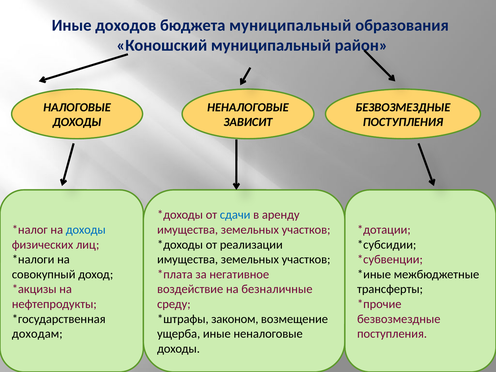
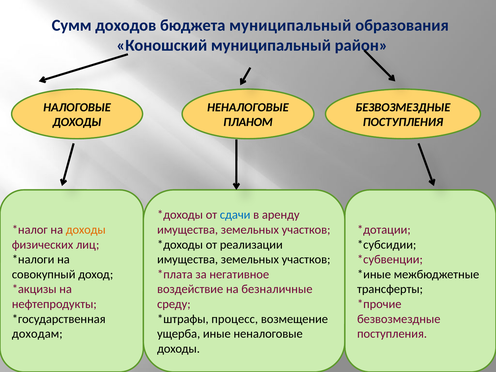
Иные: Иные -> Сумм (72, 25)
ЗАВИСИТ: ЗАВИСИТ -> ПЛАНОМ (248, 122)
доходы colour: blue -> orange (86, 230)
законом: законом -> процесс (235, 319)
